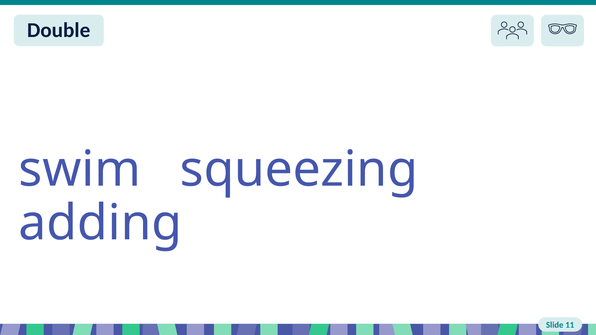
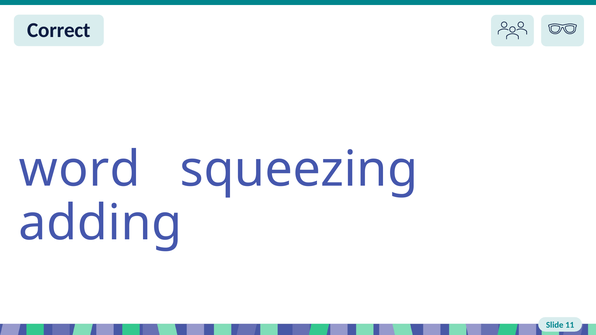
Double: Double -> Correct (59, 30)
swim: swim -> word (80, 170)
